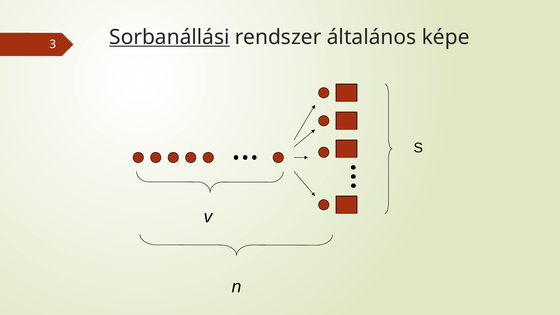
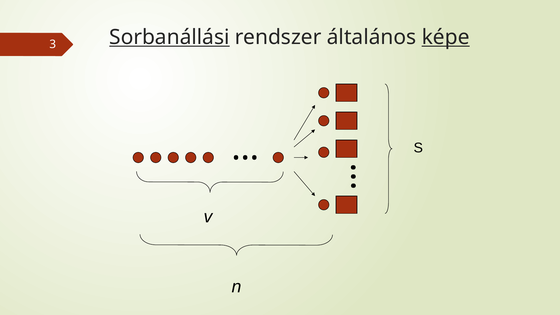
képe underline: none -> present (446, 37)
